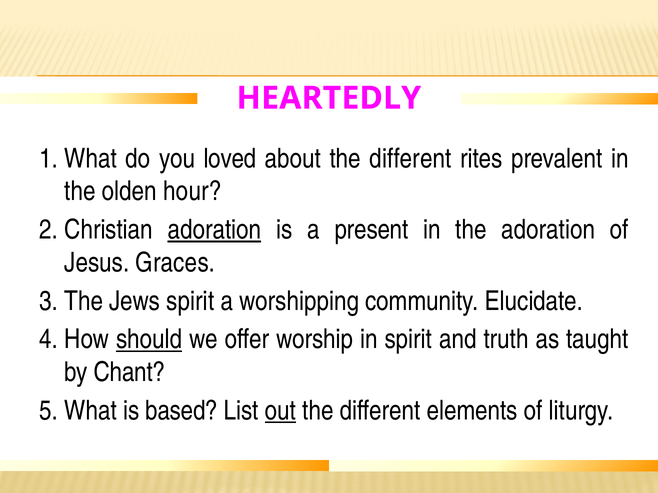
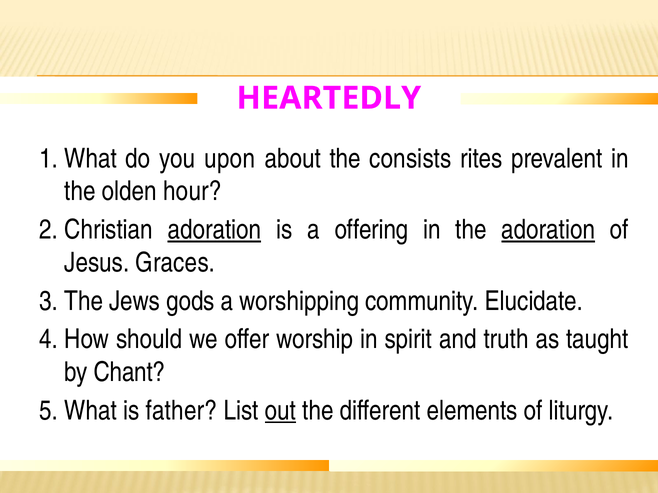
loved: loved -> upon (230, 159)
about the different: different -> consists (410, 159)
present: present -> offering (372, 230)
adoration underline: none -> present (548, 230)
Jews spirit: spirit -> gods (190, 301)
should underline: present -> none (149, 340)
based: based -> father (181, 411)
